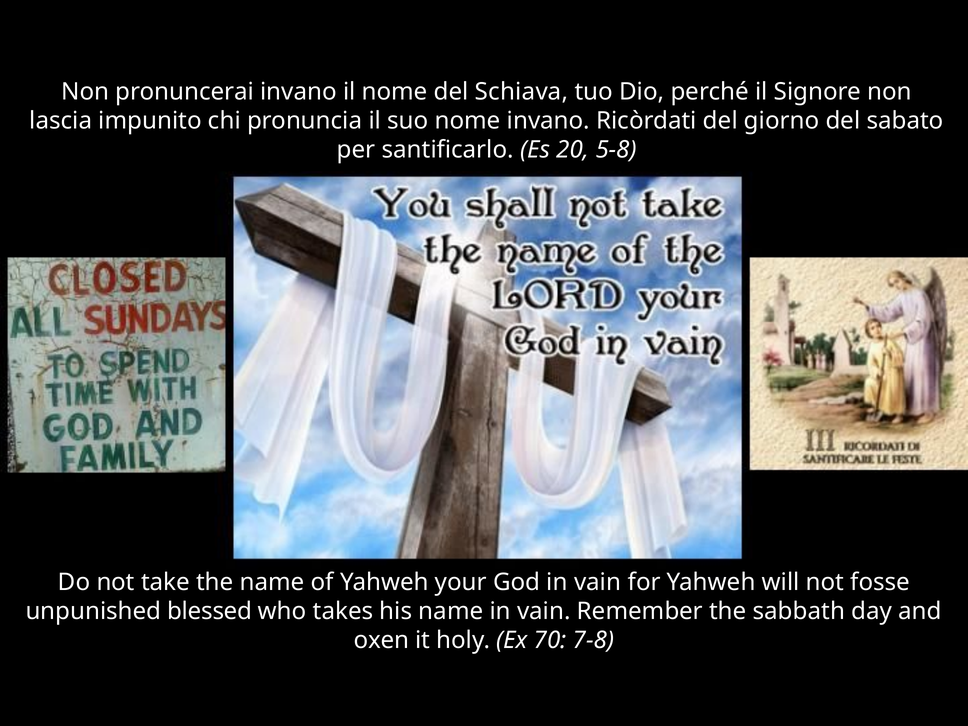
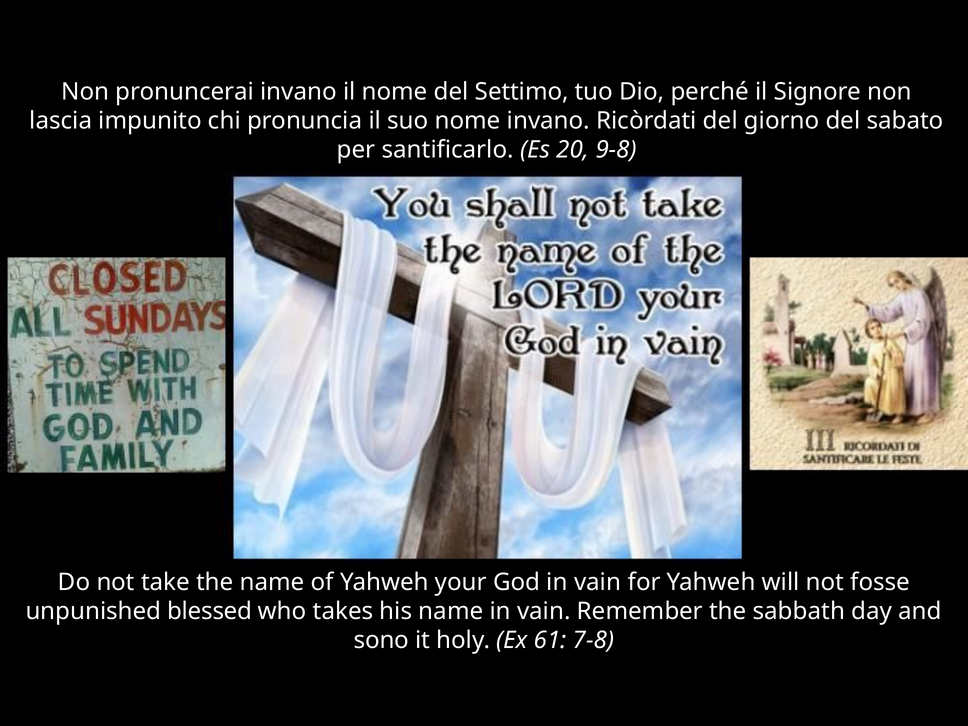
Schiava: Schiava -> Settimo (522, 92)
5-8: 5-8 -> 9-8 (616, 150)
oxen: oxen -> sono (381, 640)
70: 70 -> 61 (550, 640)
